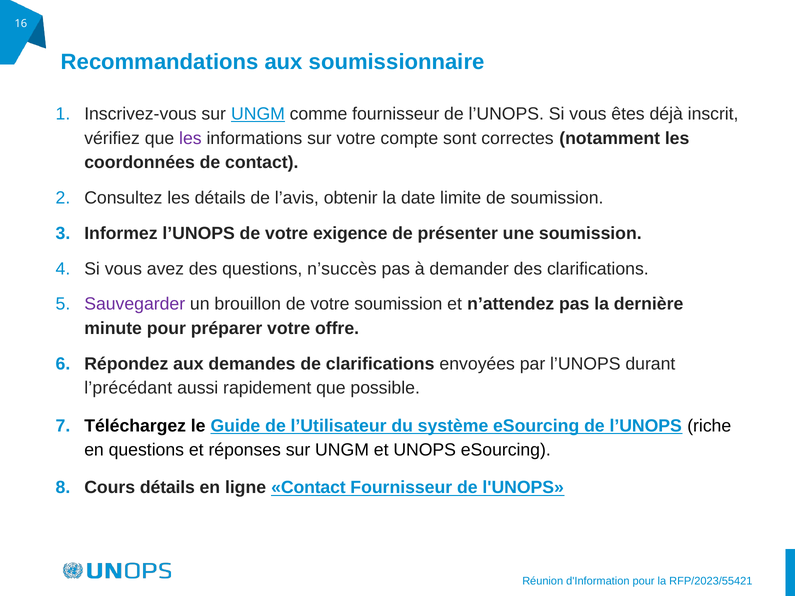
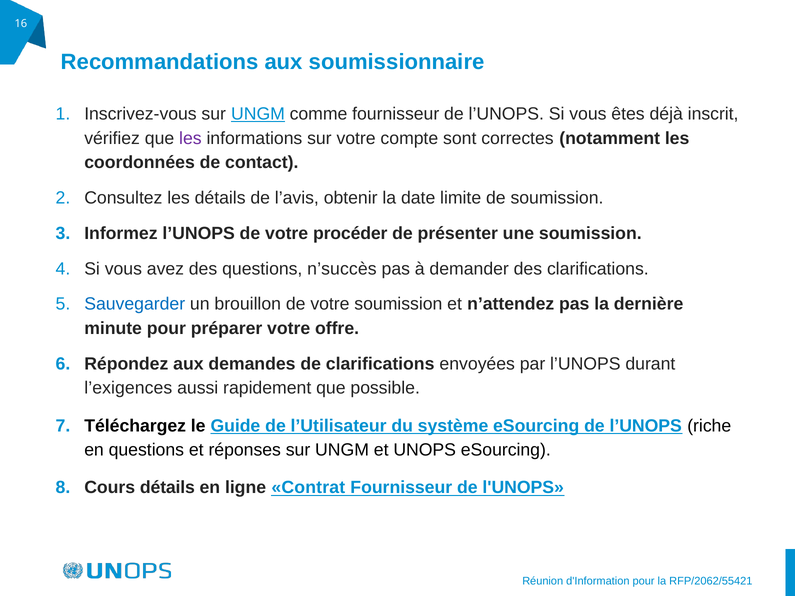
exigence: exigence -> procéder (350, 233)
Sauvegarder colour: purple -> blue (135, 304)
l’précédant: l’précédant -> l’exigences (128, 388)
ligne Contact: Contact -> Contrat (308, 488)
RFP/2023/55421: RFP/2023/55421 -> RFP/2062/55421 (711, 582)
